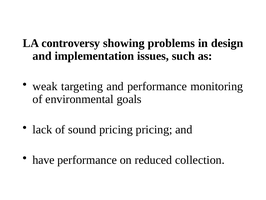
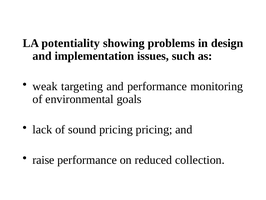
controversy: controversy -> potentiality (71, 43)
have: have -> raise (43, 160)
